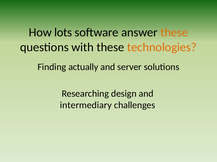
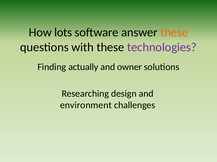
technologies colour: orange -> purple (162, 47)
server: server -> owner (130, 67)
intermediary: intermediary -> environment (86, 106)
